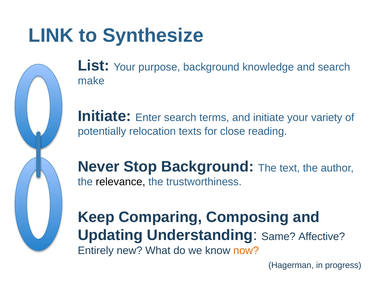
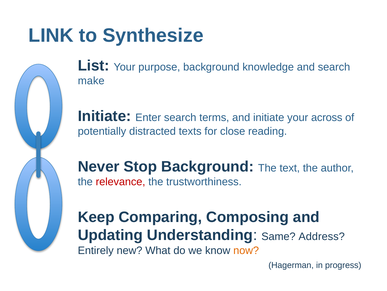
variety: variety -> across (327, 117)
relocation: relocation -> distracted (152, 131)
relevance colour: black -> red (120, 181)
Affective: Affective -> Address (322, 236)
